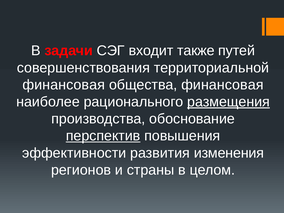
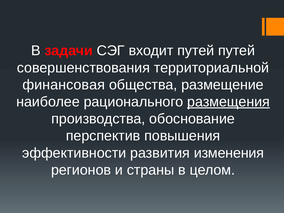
входит также: также -> путей (196, 51)
общества финансовая: финансовая -> размещение (222, 85)
перспектив underline: present -> none (103, 136)
